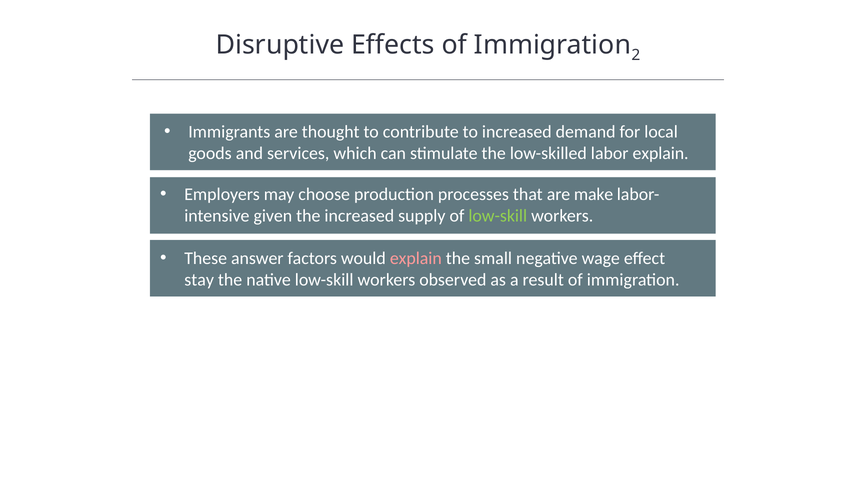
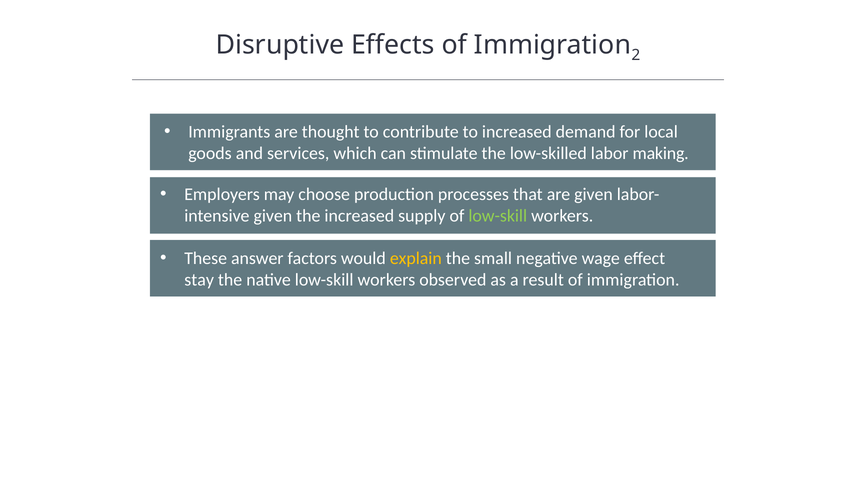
labor explain: explain -> making (661, 154)
are make: make -> given (594, 195)
explain colour: pink -> yellow (416, 259)
